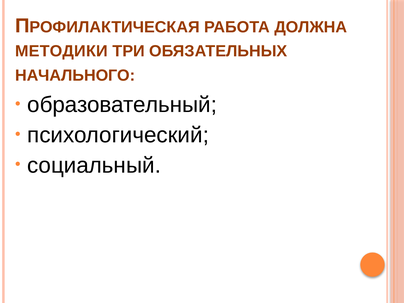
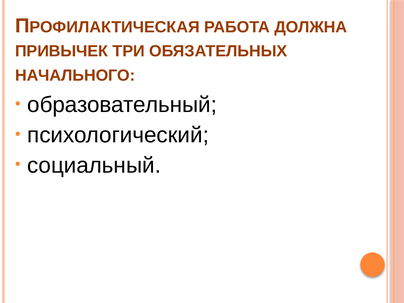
МЕТОДИКИ: МЕТОДИКИ -> ПРИВЫЧЕК (62, 51)
